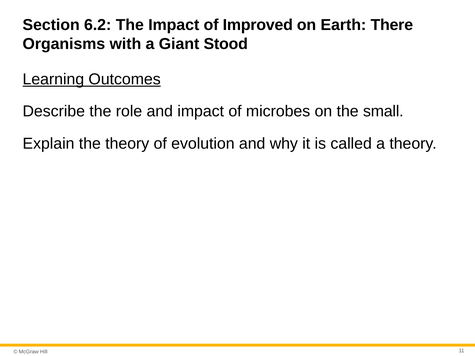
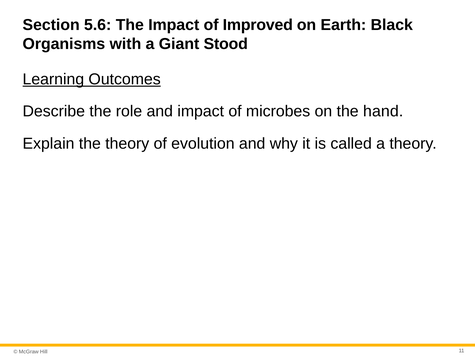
6.2: 6.2 -> 5.6 (98, 25)
There: There -> Black (392, 25)
small: small -> hand (383, 111)
